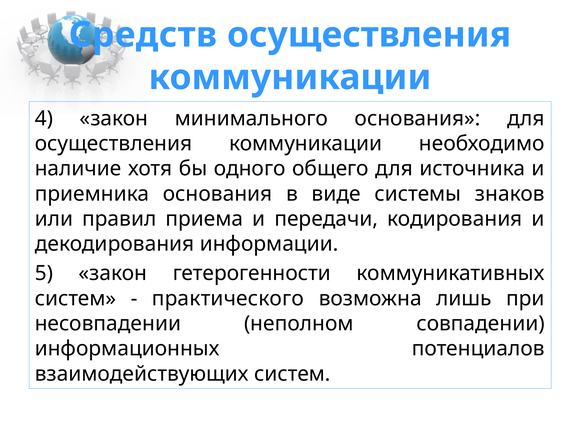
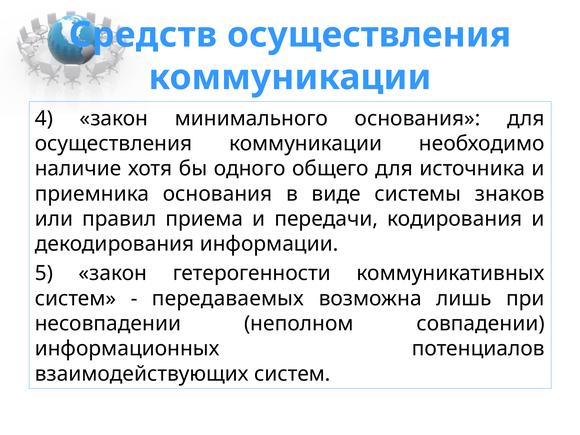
практического: практического -> передаваемых (228, 298)
